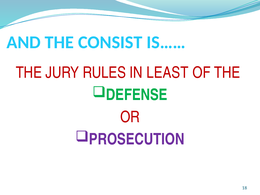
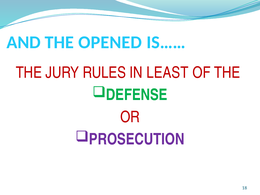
CONSIST: CONSIST -> OPENED (110, 42)
